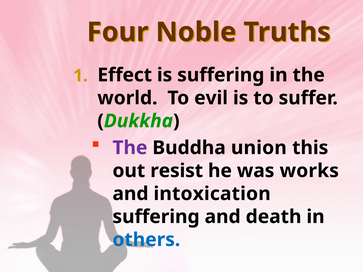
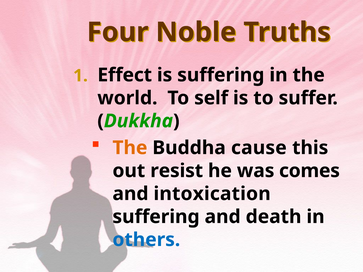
evil: evil -> self (211, 98)
The colour: purple -> orange (130, 148)
union: union -> cause (259, 148)
works: works -> comes (309, 171)
